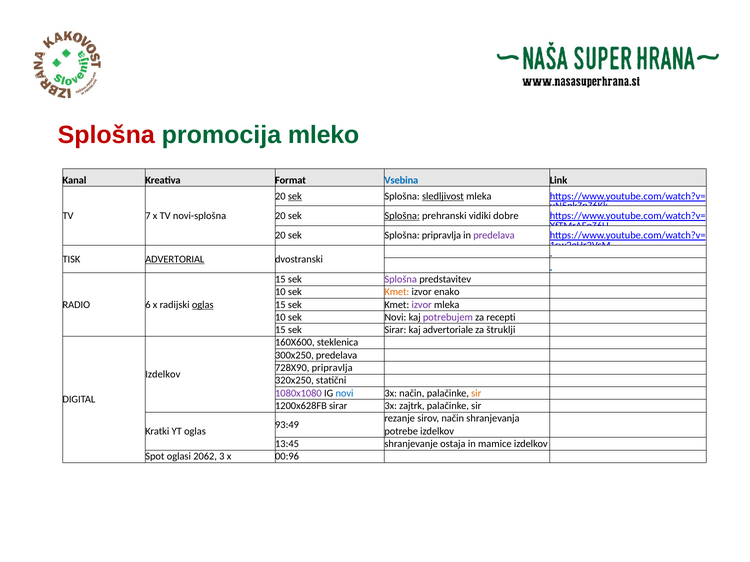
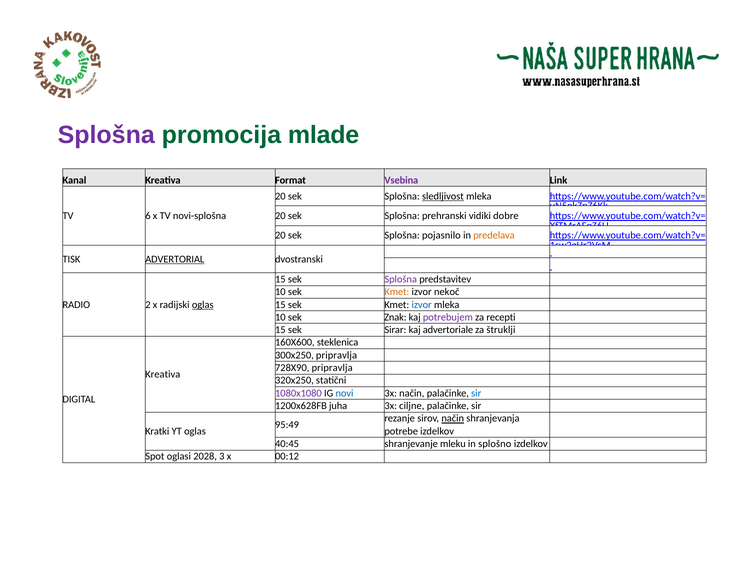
Splošna colour: red -> purple (106, 135)
mleko: mleko -> mlade (324, 135)
Vsebina colour: blue -> purple (401, 180)
sek underline: present -> none (295, 196)
7: 7 -> 6 (148, 216)
Splošna underline: present -> none (402, 216)
Splošna pripravlja: pripravlja -> pojasnilo (441, 236)
predelava colour: purple -> orange (494, 236)
enako: enako -> nekoč (447, 292)
6: 6 -> 2 (148, 305)
izvor colour: purple -> blue (422, 305)
sek Novi: Novi -> Znak (395, 318)
300x250 predelava: predelava -> pripravlja (337, 356)
Izdelkov: Izdelkov -> Kreativa (163, 375)
sir colour: orange -> blue (476, 394)
1200x628FB sirar: sirar -> juha (338, 406)
zajtrk: zajtrk -> ciljne (412, 406)
način underline: none -> present (453, 419)
93:49: 93:49 -> 95:49 (287, 425)
13:45: 13:45 -> 40:45 (287, 444)
ostaja: ostaja -> mleku (453, 444)
mamice: mamice -> splošno (495, 444)
2062: 2062 -> 2028 (205, 457)
00:96: 00:96 -> 00:12 (287, 457)
